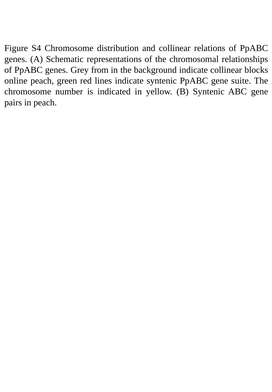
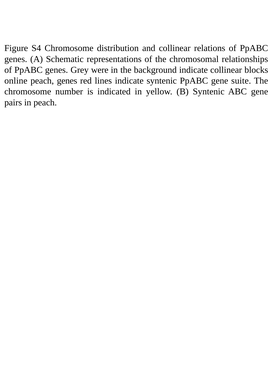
from: from -> were (100, 70)
peach green: green -> genes (67, 81)
